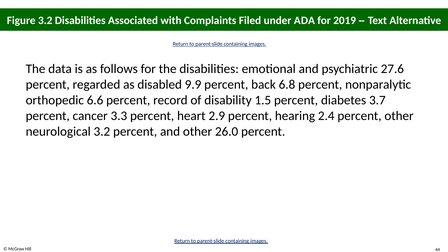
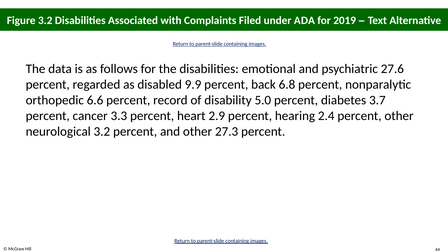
1.5: 1.5 -> 5.0 (263, 100)
26.0: 26.0 -> 27.3 (227, 132)
